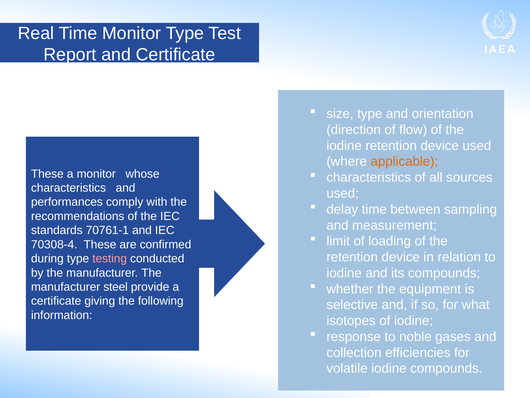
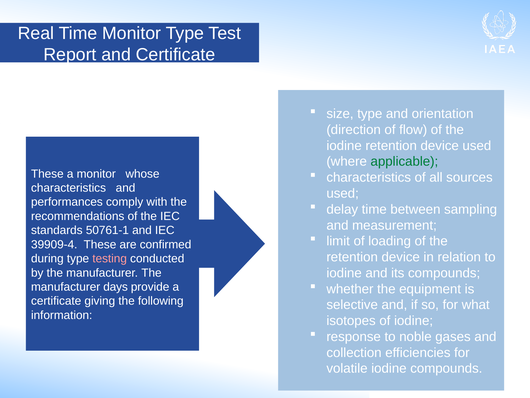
applicable colour: orange -> green (404, 161)
70761-1: 70761-1 -> 50761-1 (107, 230)
70308-4: 70308-4 -> 39909-4 (54, 244)
steel: steel -> days (116, 287)
